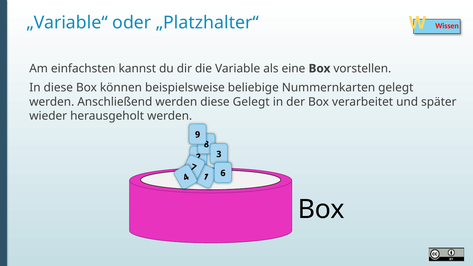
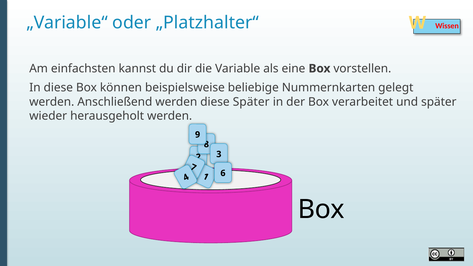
diese Gelegt: Gelegt -> Später (251, 102)
